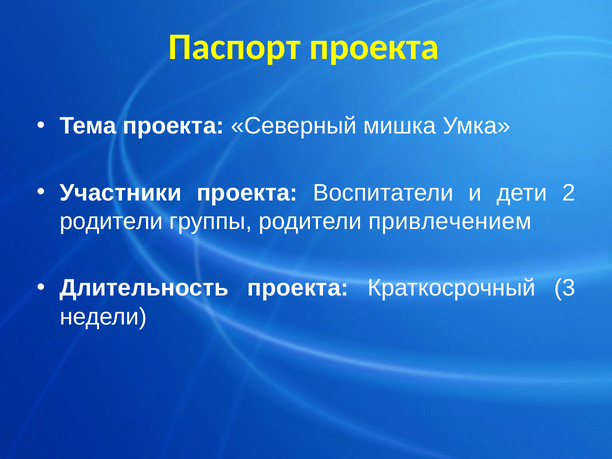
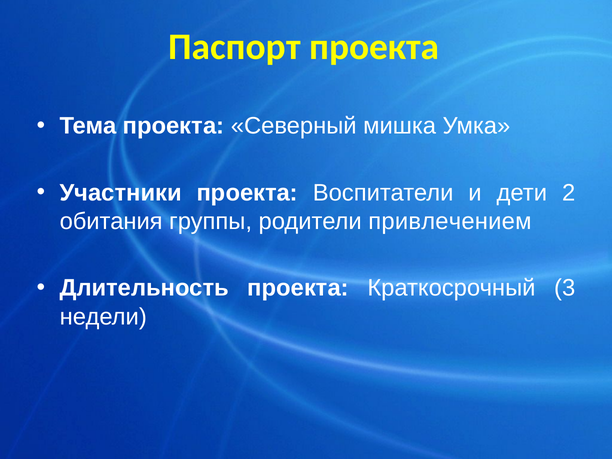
родители: родители -> обитания (111, 221)
